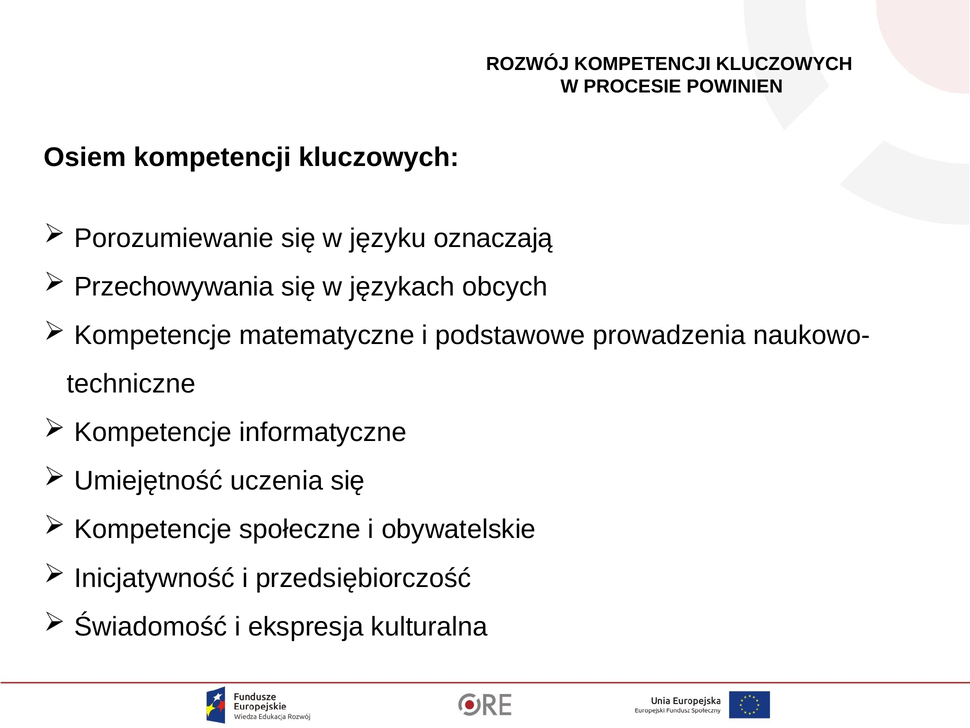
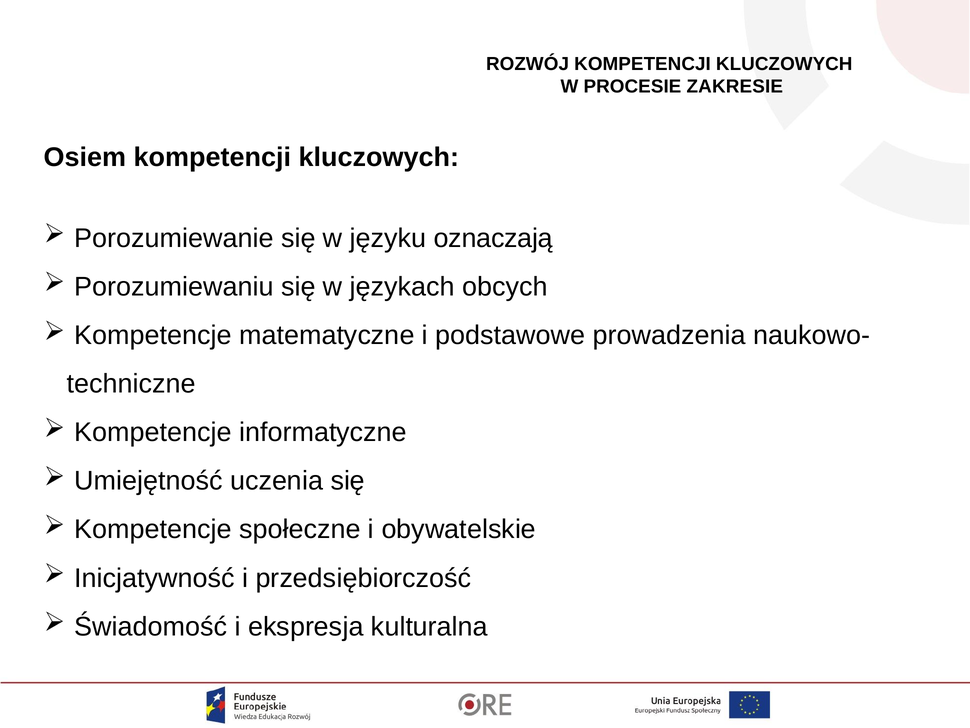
POWINIEN: POWINIEN -> ZAKRESIE (735, 87)
Przechowywania: Przechowywania -> Porozumiewaniu (174, 287)
